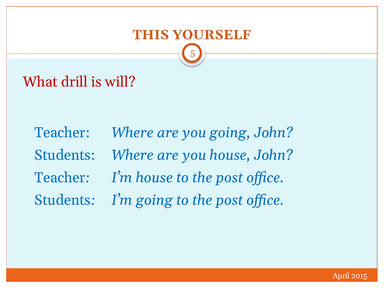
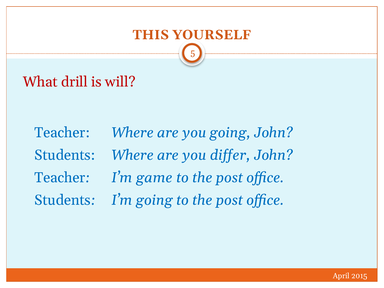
you house: house -> differ (230, 155)
I’m house: house -> game (154, 178)
